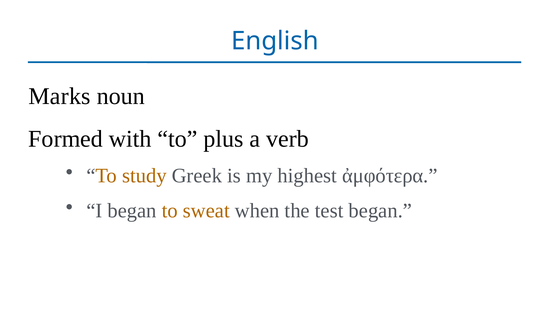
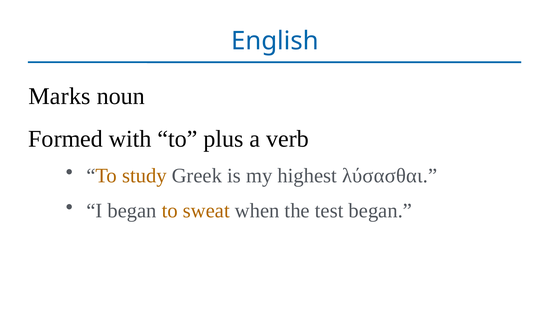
ἀμφότερα: ἀμφότερα -> λύσασθαι (390, 176)
